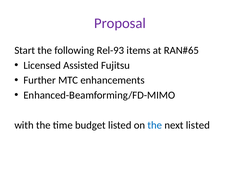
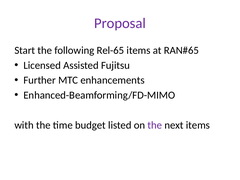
Rel-93: Rel-93 -> Rel-65 (110, 50)
the colour: blue -> purple (155, 125)
next listed: listed -> items (198, 125)
